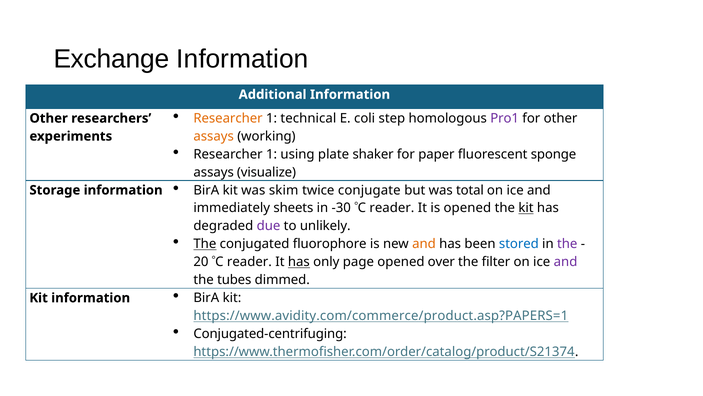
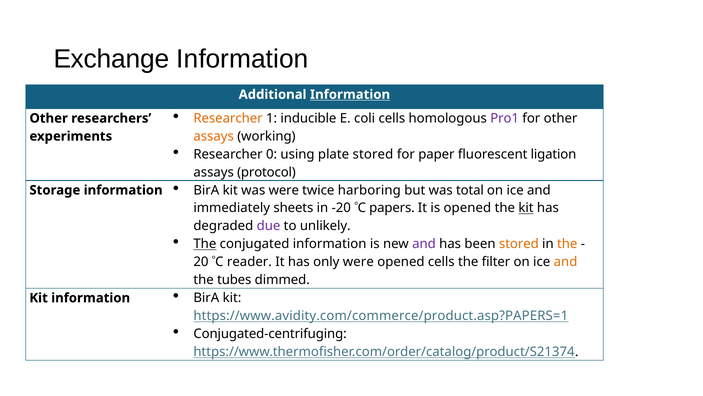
Information underline: none -> present (350, 94)
technical: technical -> inducible (308, 118)
coli step: step -> cells (392, 118)
1: 1 -> 0 (272, 154)
plate shaker: shaker -> stored (373, 154)
sponge: sponge -> ligation (553, 154)
visualize: visualize -> protocol (266, 172)
was skim: skim -> were (284, 190)
conjugate: conjugate -> harboring (369, 190)
-30: -30 -> -20 (341, 208)
reader: reader -> papers (392, 208)
conjugated fluorophore: fluorophore -> information (330, 244)
and colour: orange -> purple (424, 244)
stored colour: blue -> orange (519, 244)
the colour: purple -> orange (567, 244)
has underline: present -> none (299, 262)
only page: page -> were (358, 262)
opened over: over -> cells (441, 262)
and colour: purple -> orange (566, 262)
